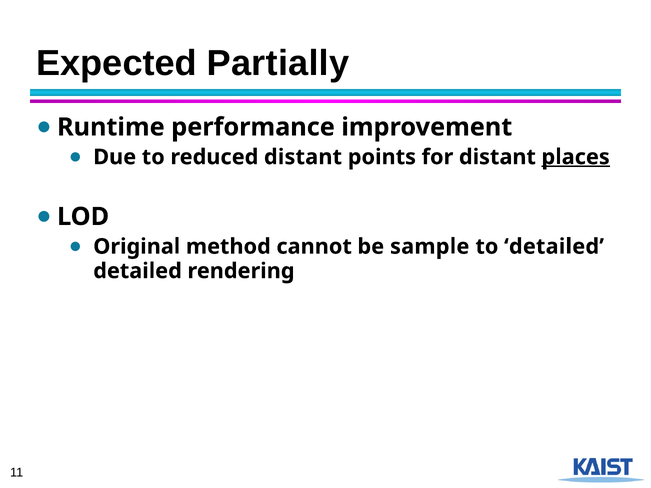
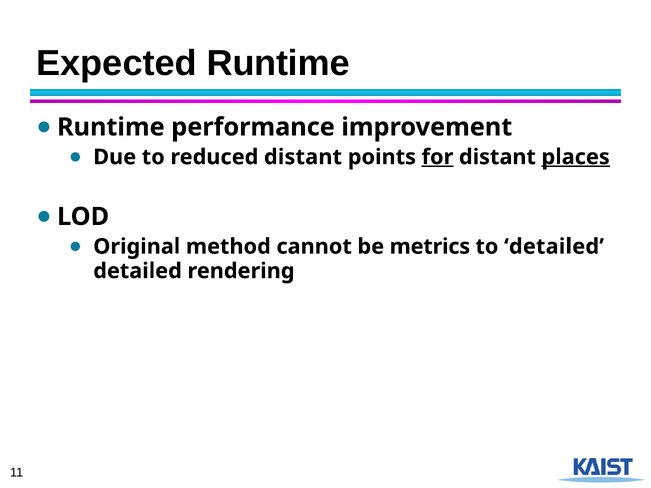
Expected Partially: Partially -> Runtime (278, 64)
for underline: none -> present (437, 157)
sample: sample -> metrics (430, 247)
